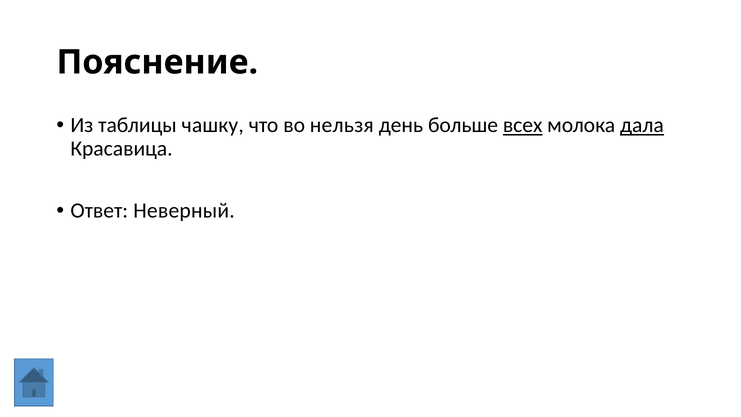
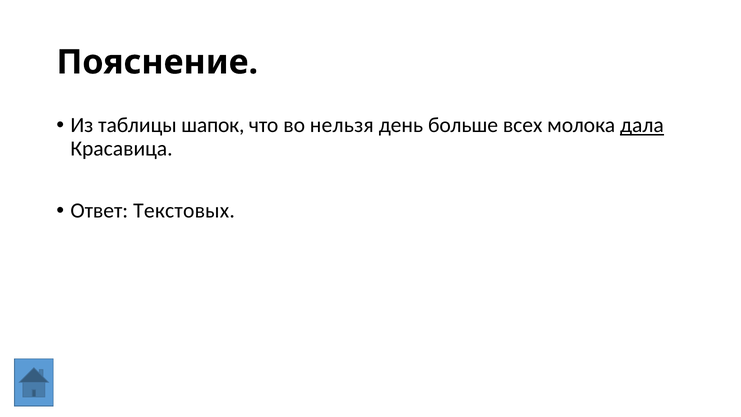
чашку: чашку -> шапок (213, 125)
всех underline: present -> none (523, 125)
Неверный: Неверный -> Текстовых (184, 211)
